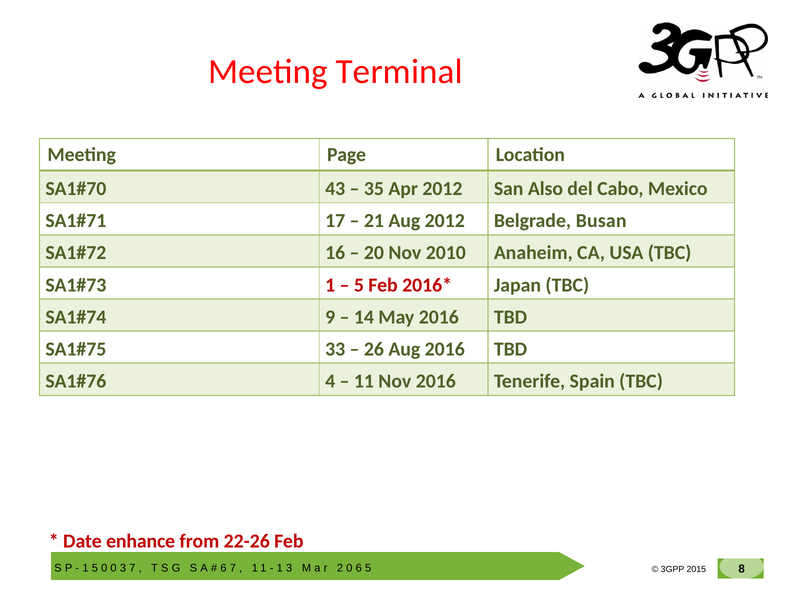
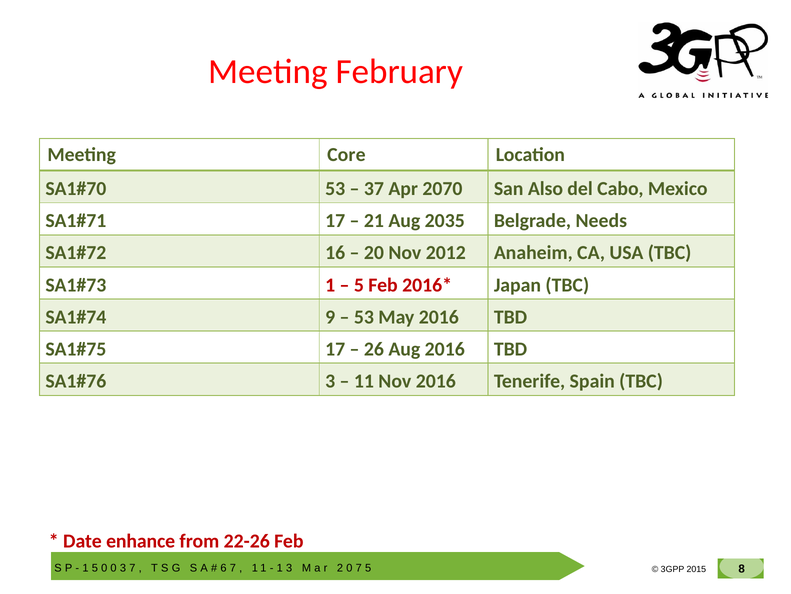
Terminal: Terminal -> February (399, 72)
Page: Page -> Core (346, 155)
43: 43 -> 53 (335, 189)
35: 35 -> 37 (374, 189)
Apr 2012: 2012 -> 2070 (442, 189)
Aug 2012: 2012 -> 2035 (445, 221)
Busan: Busan -> Needs (601, 221)
Nov 2010: 2010 -> 2012 (446, 253)
14: 14 -> 53 (364, 317)
33: 33 -> 17 (335, 349)
4: 4 -> 3 (330, 381)
6: 6 -> 7 (359, 567)
